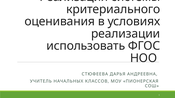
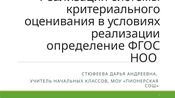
использовать: использовать -> определение (86, 46)
